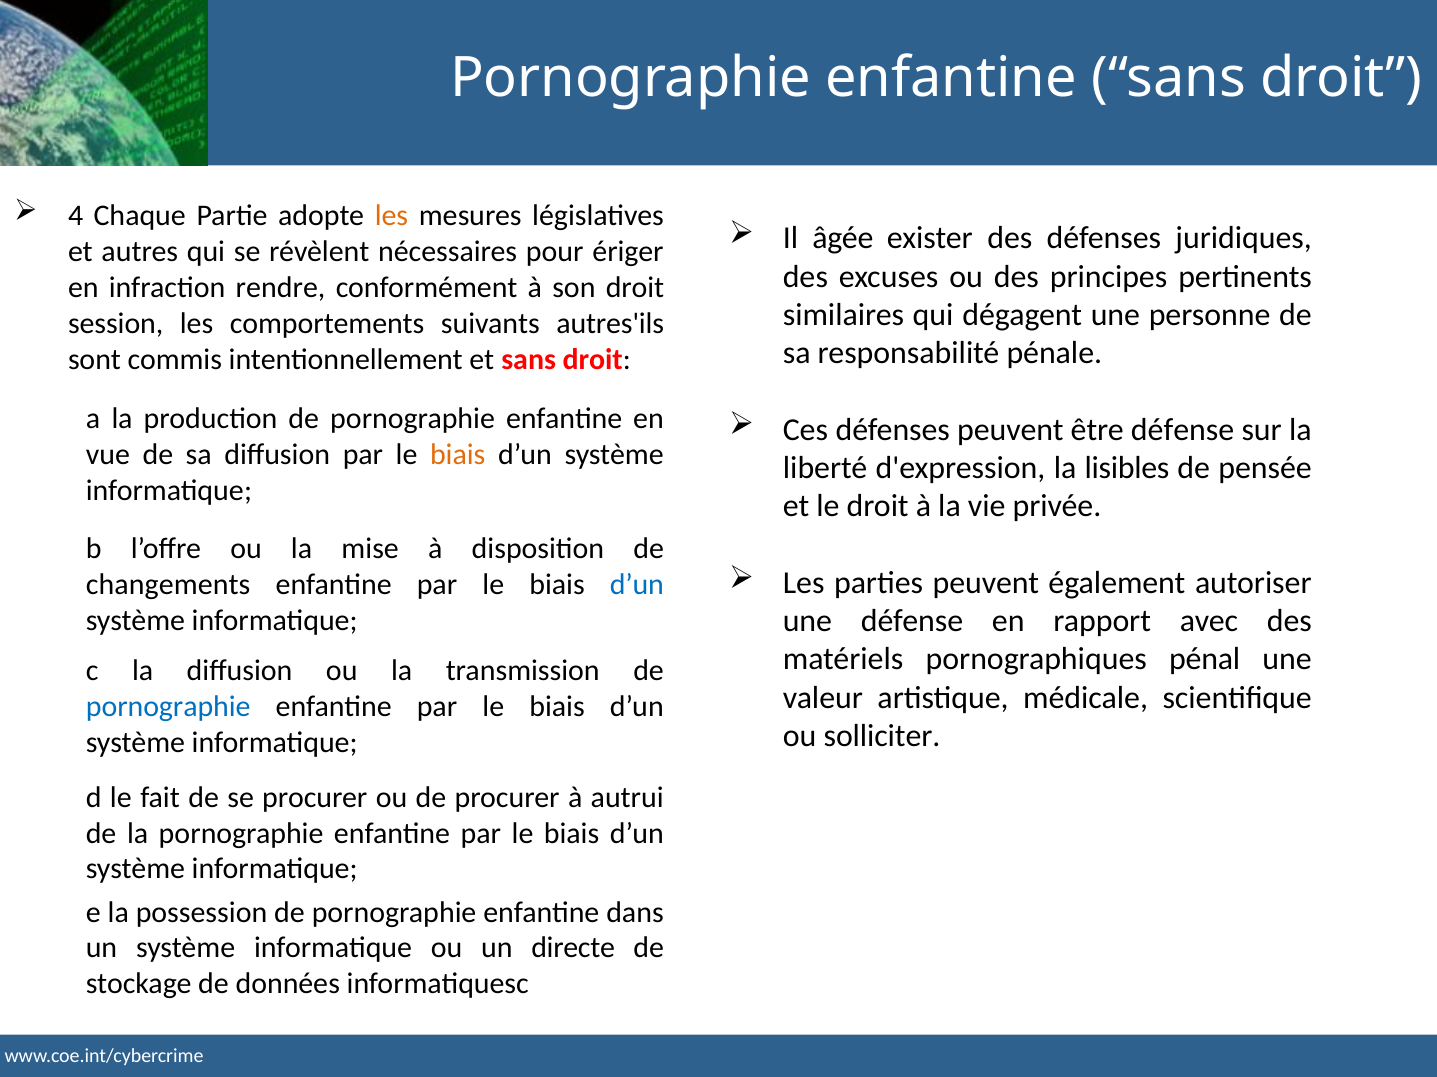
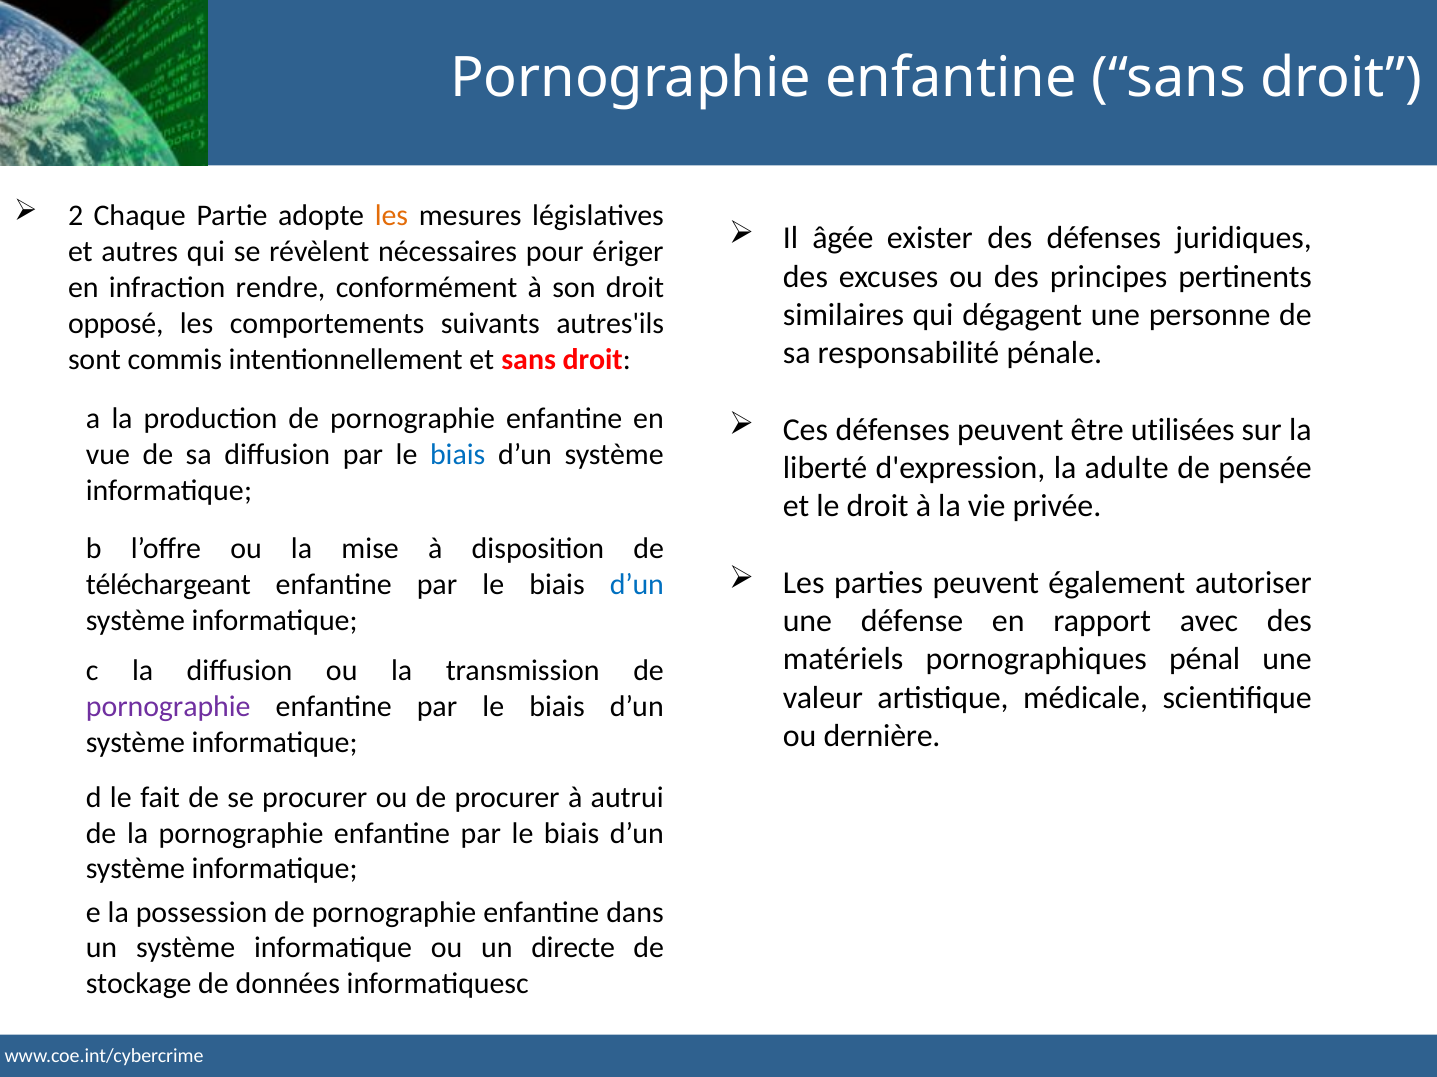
4: 4 -> 2 (76, 216)
session: session -> opposé (116, 324)
être défense: défense -> utilisées (1183, 430)
biais colour: orange -> blue (458, 455)
lisibles: lisibles -> adulte (1127, 468)
changements: changements -> téléchargeant (168, 585)
pornographie colour: blue -> purple (168, 707)
solliciter: solliciter -> dernière (882, 736)
